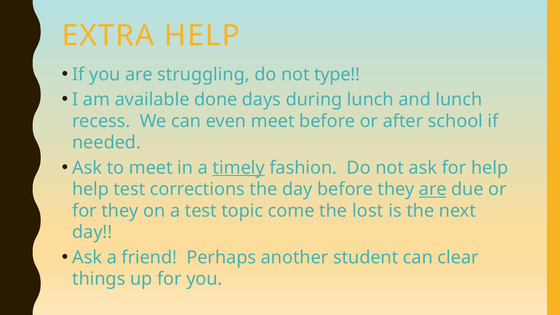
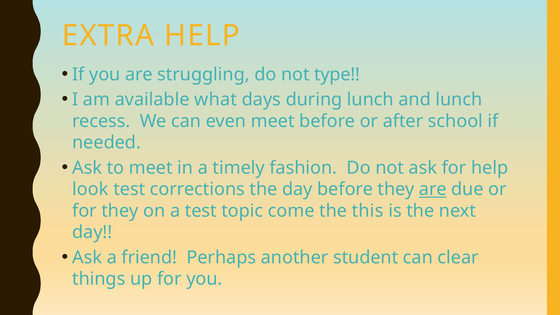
done: done -> what (216, 100)
timely underline: present -> none (239, 168)
help: help -> look (90, 189)
lost: lost -> this (368, 211)
